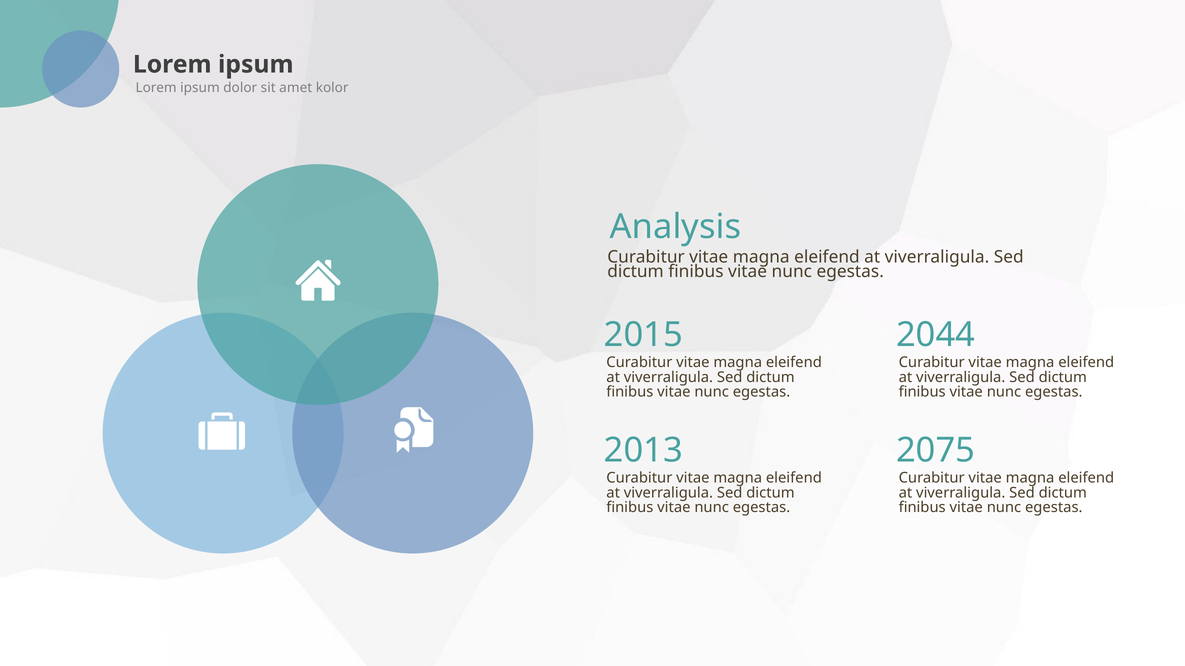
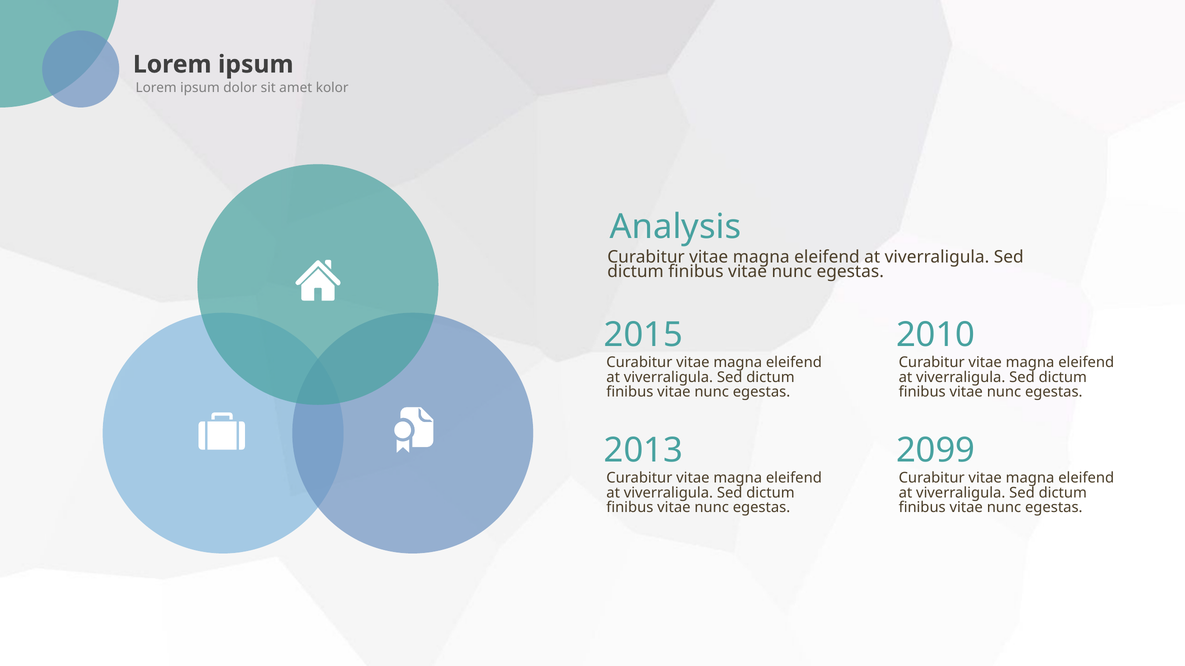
2044: 2044 -> 2010 (936, 335)
2075: 2075 -> 2099 (936, 451)
